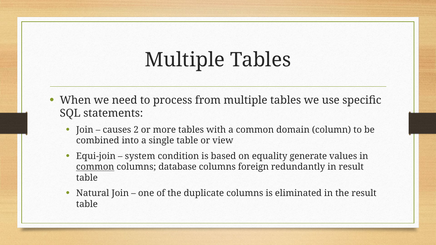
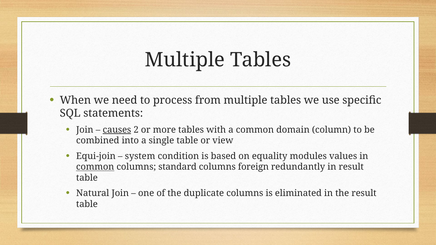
causes underline: none -> present (117, 130)
generate: generate -> modules (308, 156)
database: database -> standard (178, 167)
